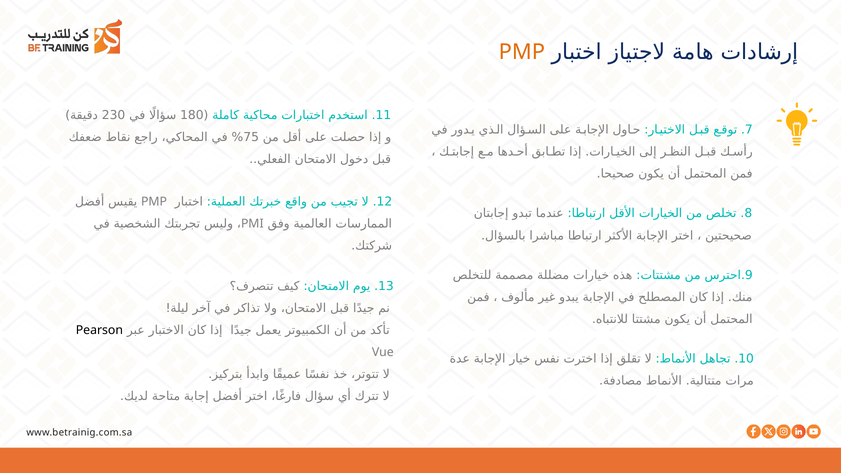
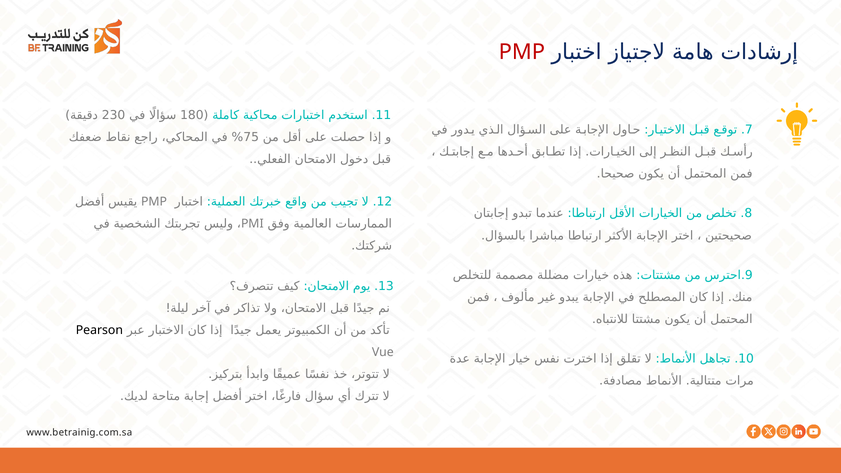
PMP colour: orange -> red (522, 52)
